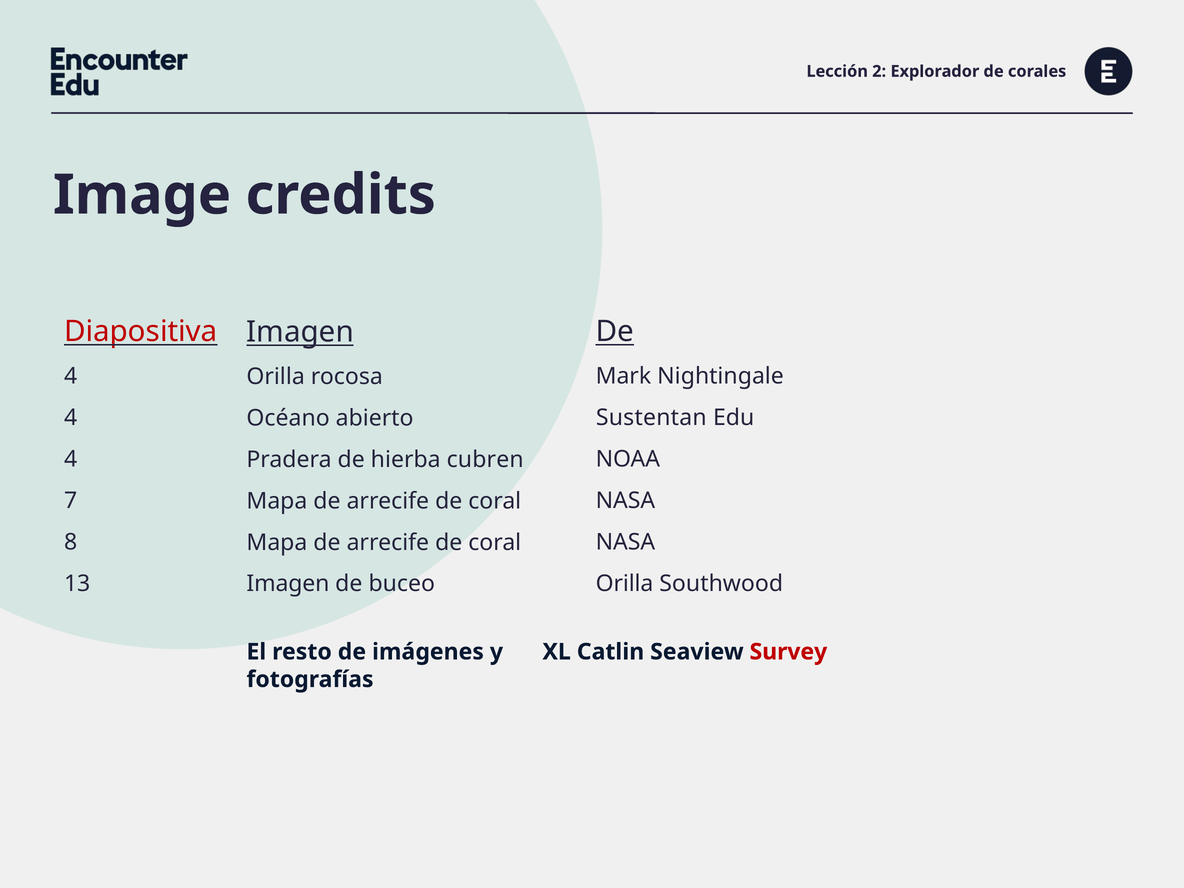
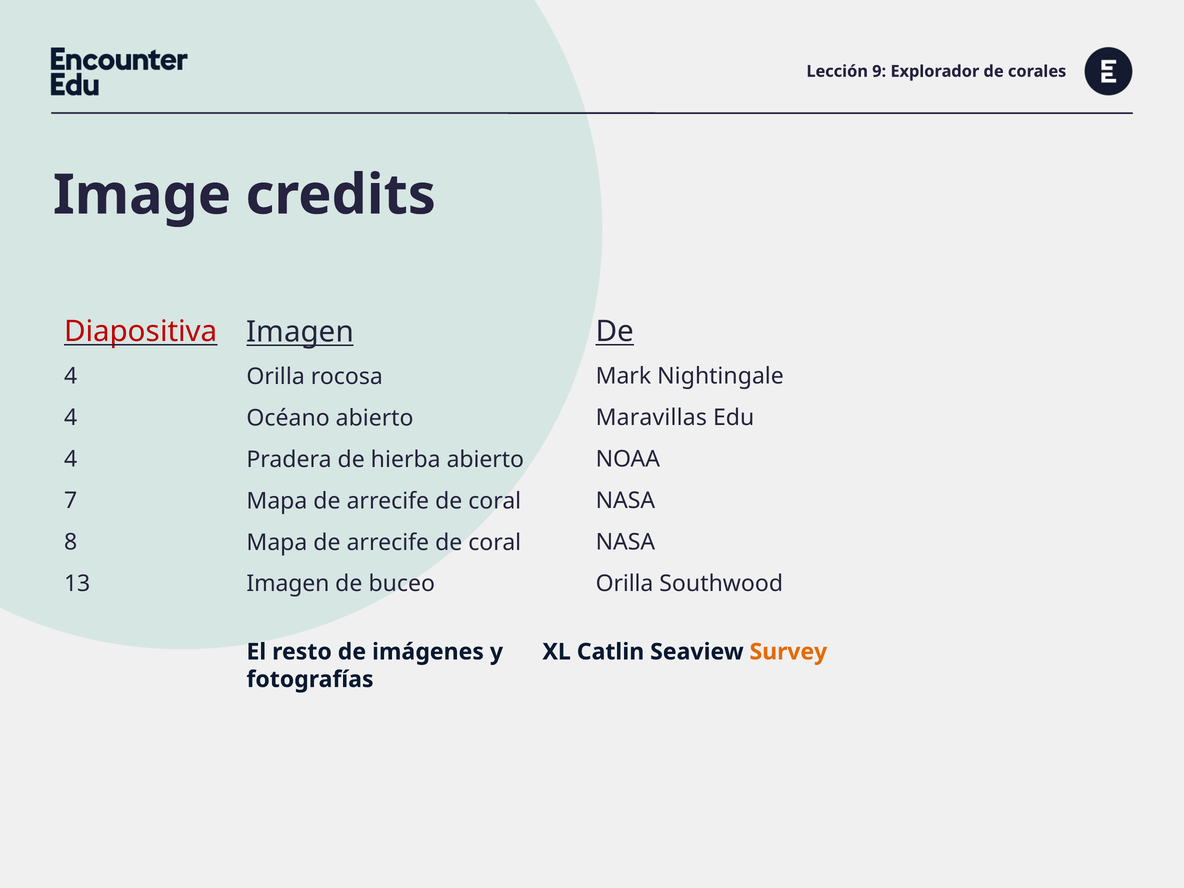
2: 2 -> 9 (879, 71)
Sustentan: Sustentan -> Maravillas (651, 418)
hierba cubren: cubren -> abierto (485, 460)
Survey colour: red -> orange (788, 652)
